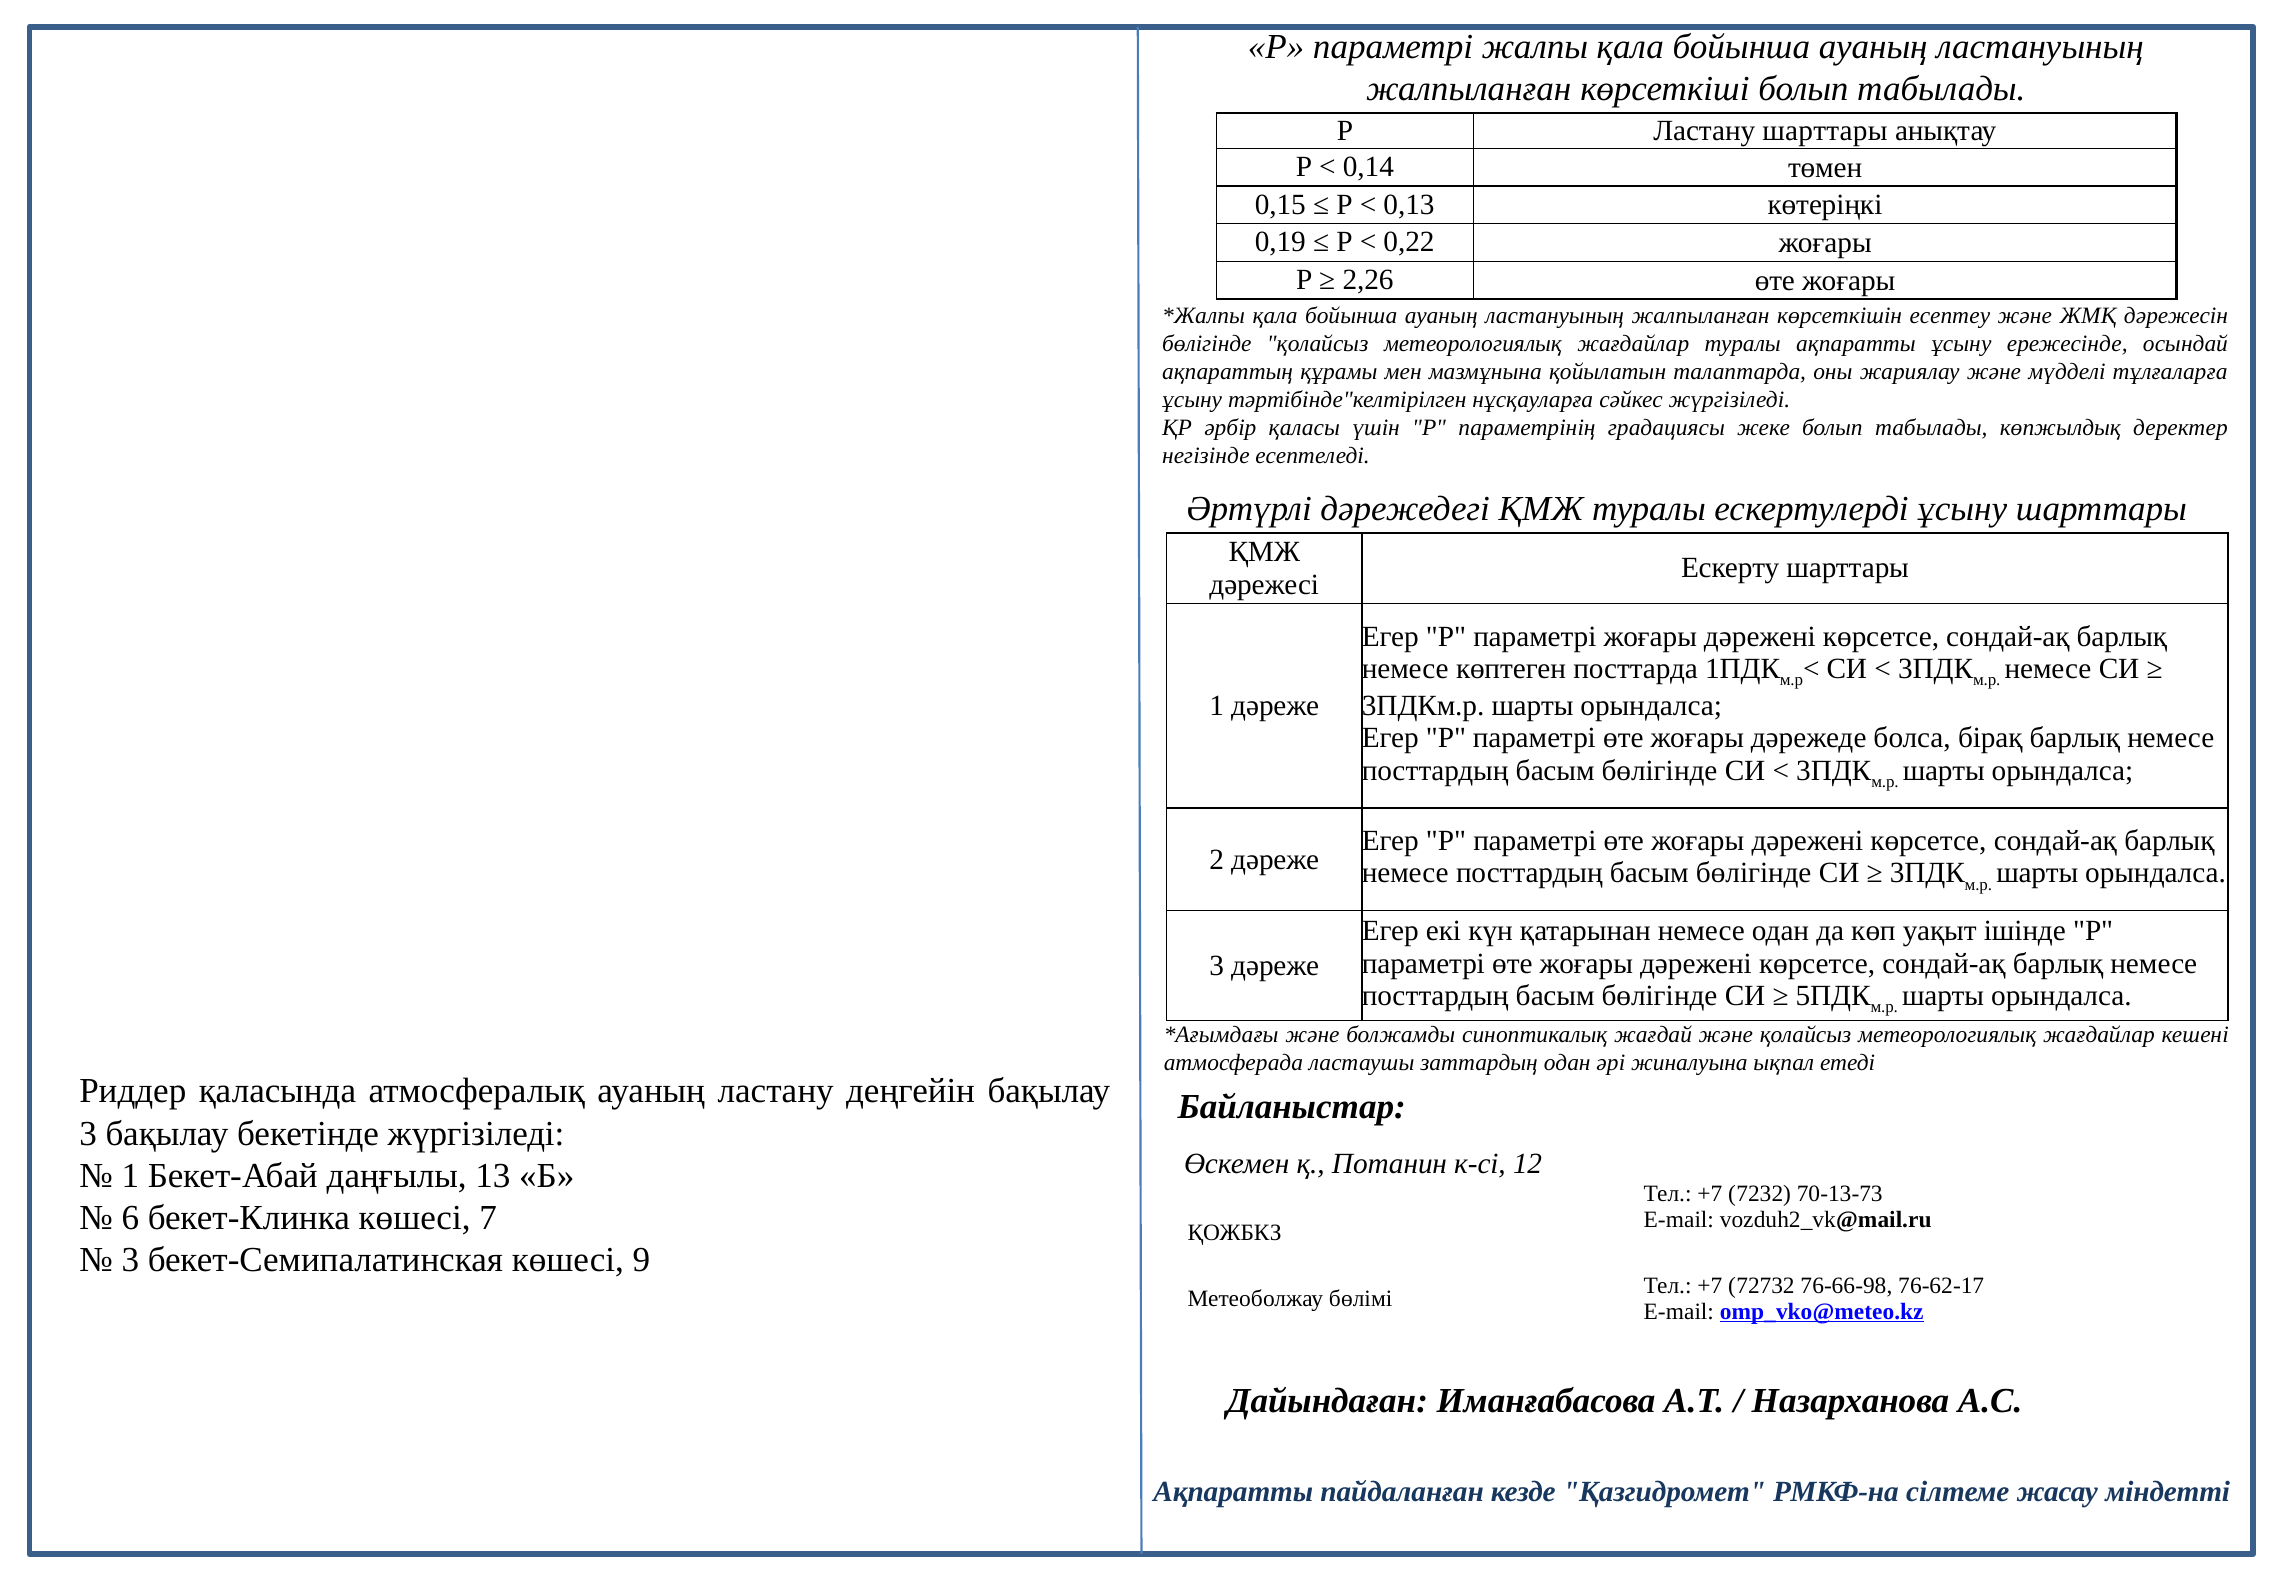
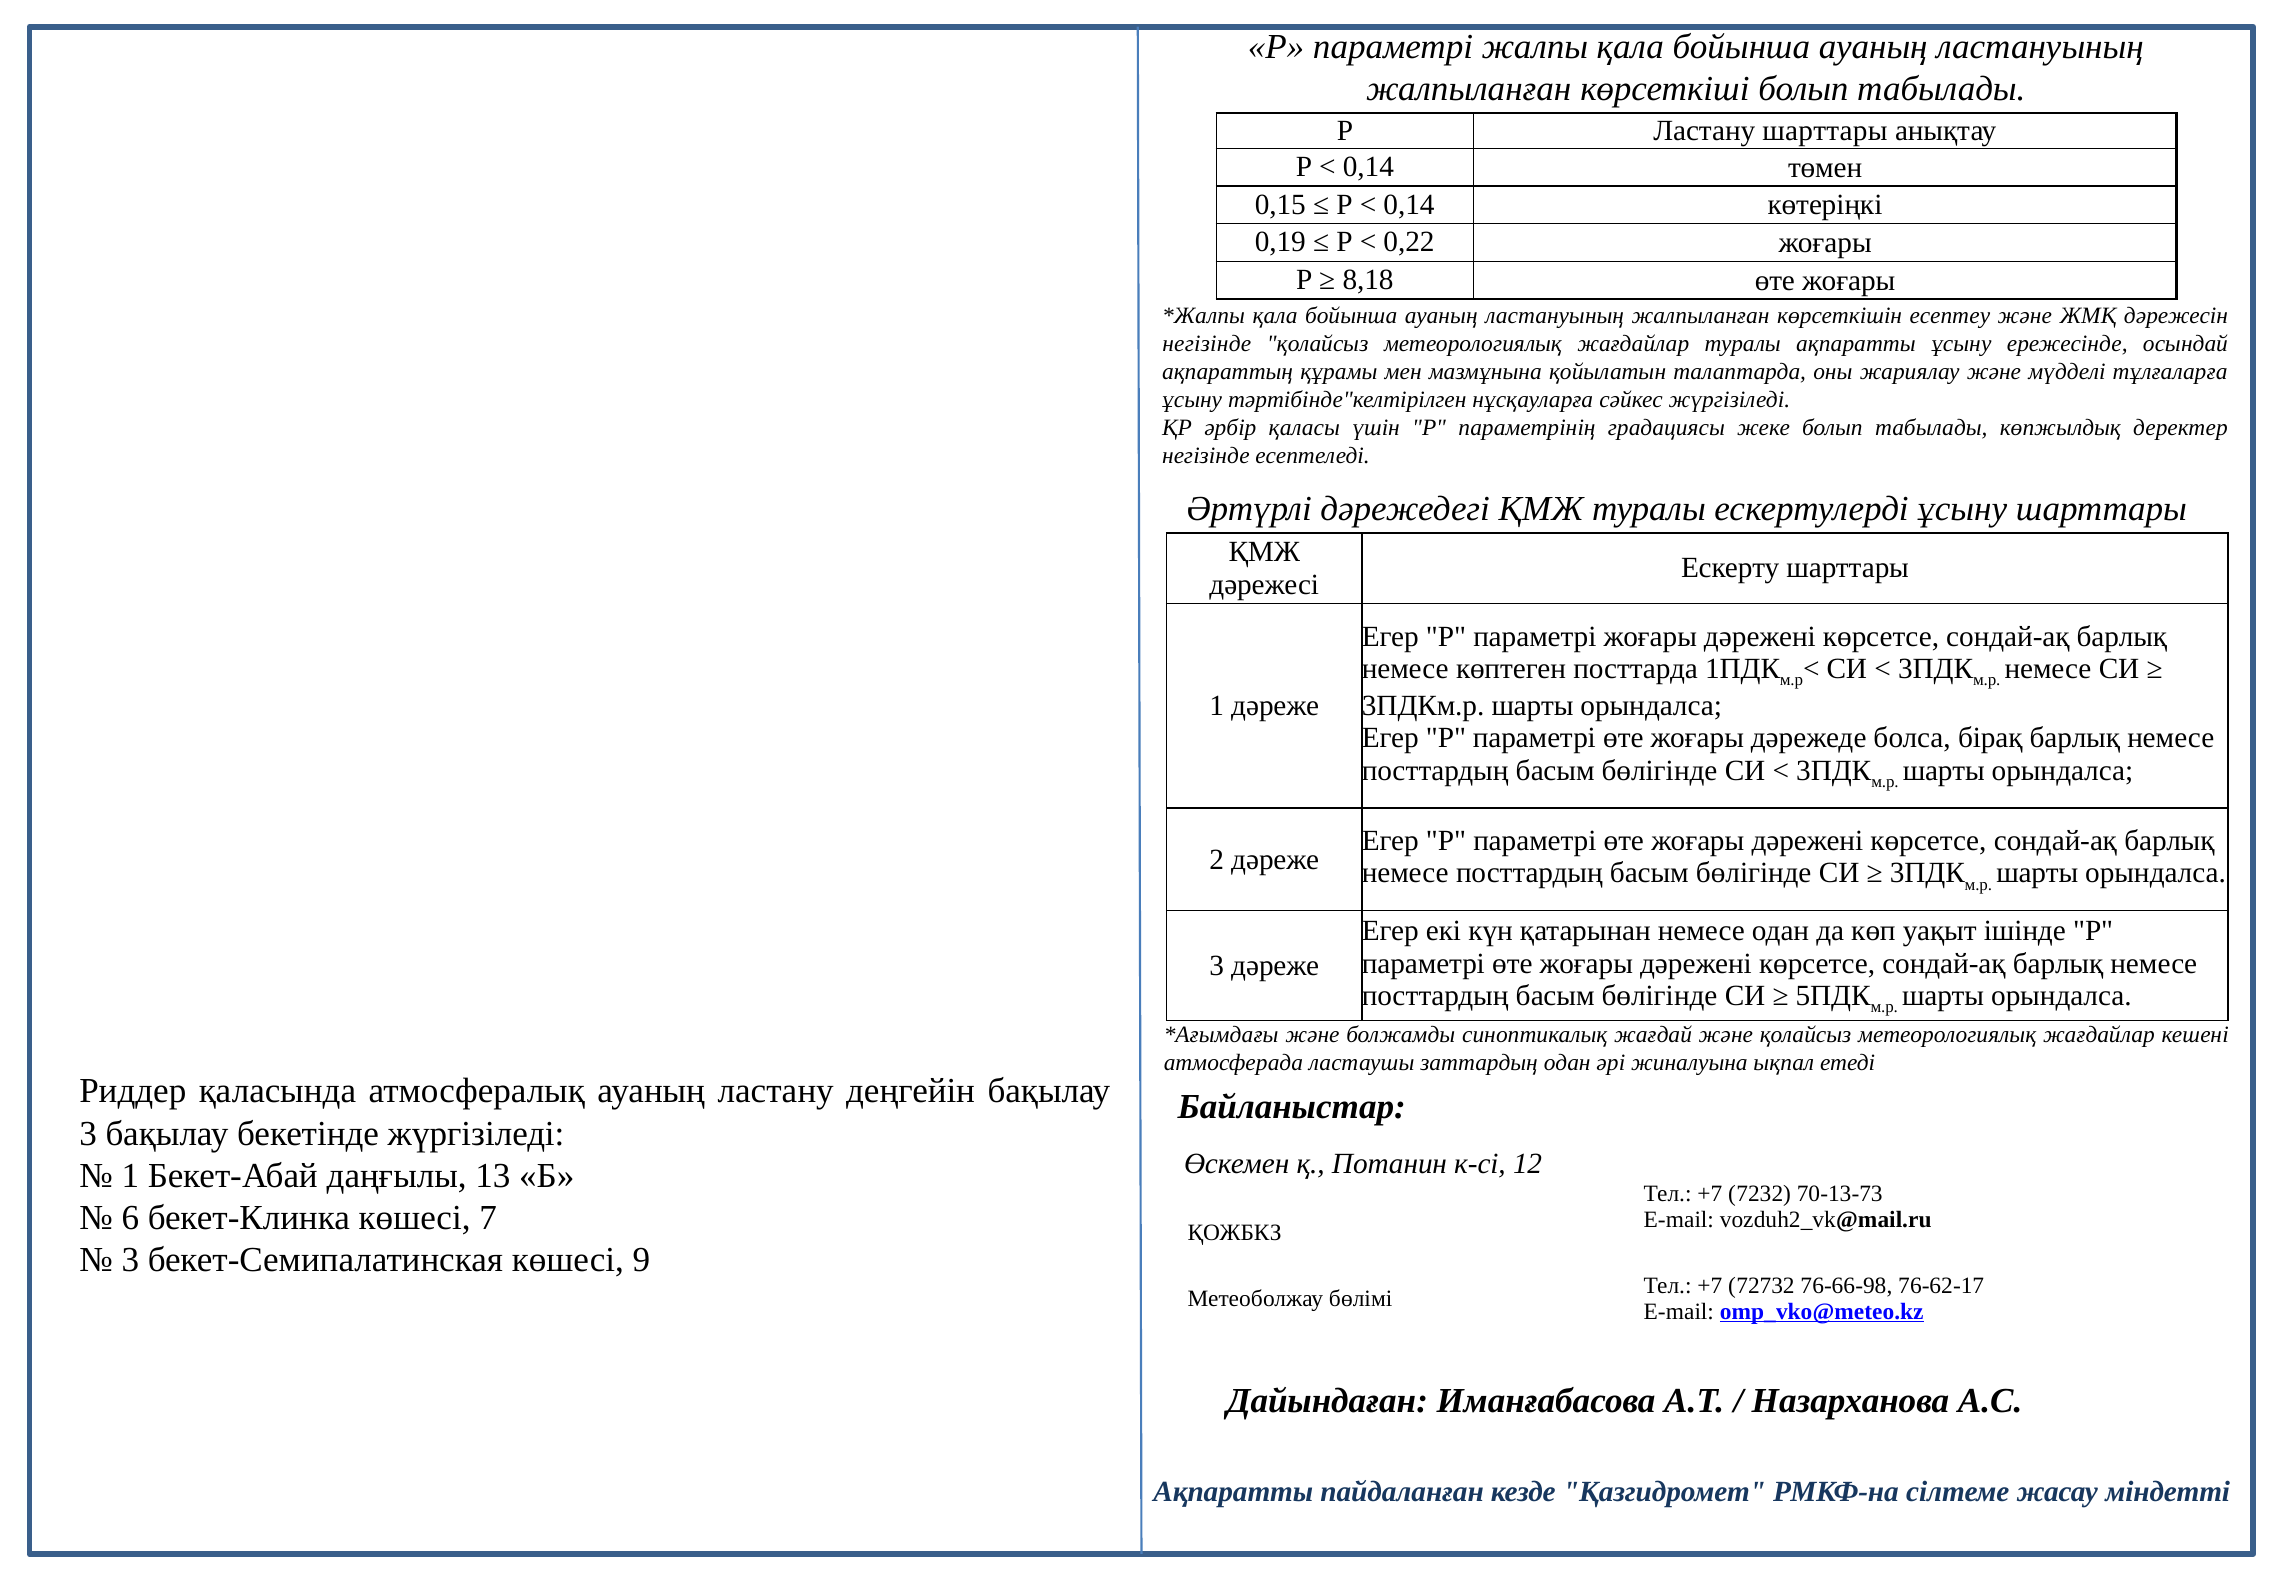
0,13: 0,13 -> 0,14 (1409, 205)
2,26: 2,26 -> 8,18 (1368, 280)
бөлігінде: бөлігінде -> негізінде (1207, 343)
